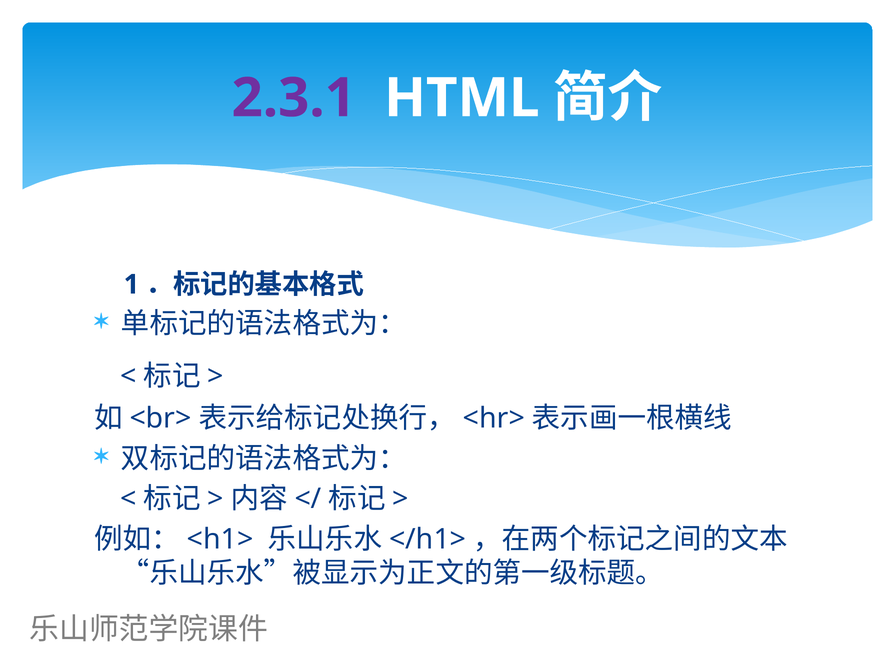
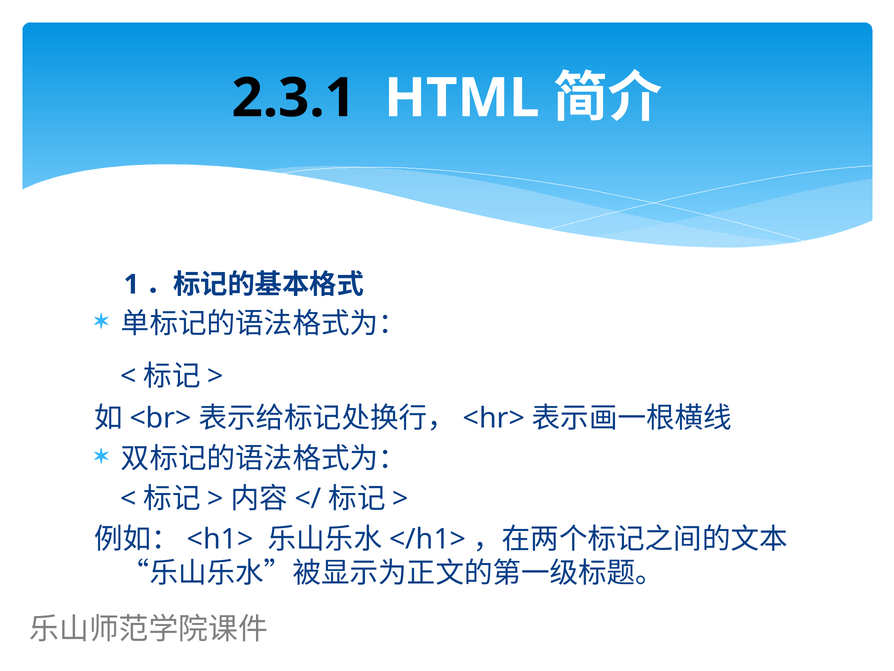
2.3.1 colour: purple -> black (294, 98)
